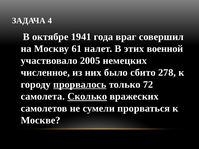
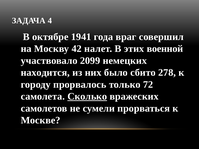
61: 61 -> 42 (77, 49)
2005: 2005 -> 2099 (90, 61)
численное: численное -> находится (45, 73)
прорвалось underline: present -> none (80, 85)
